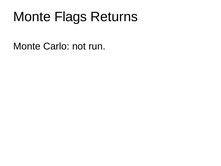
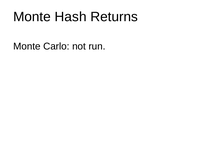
Flags: Flags -> Hash (71, 17)
